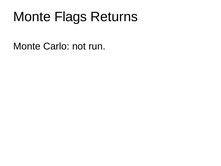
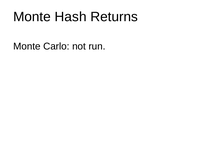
Flags: Flags -> Hash (71, 17)
